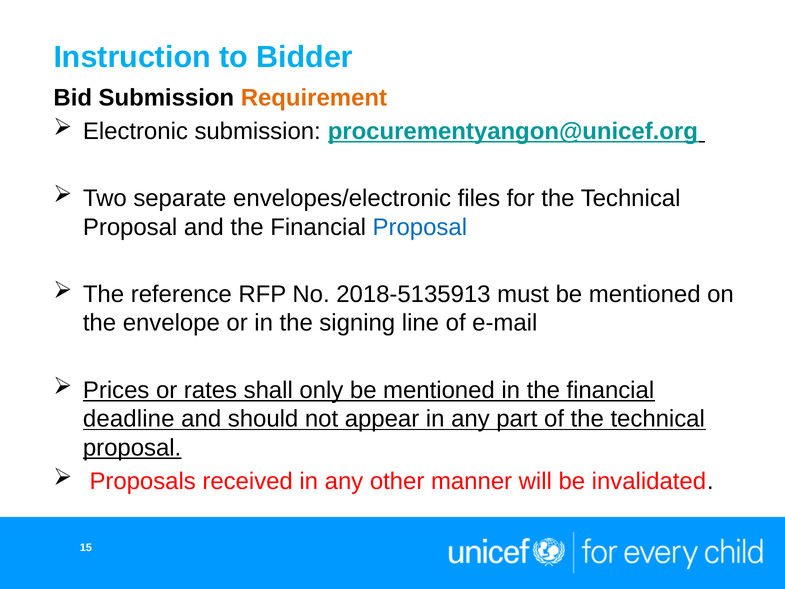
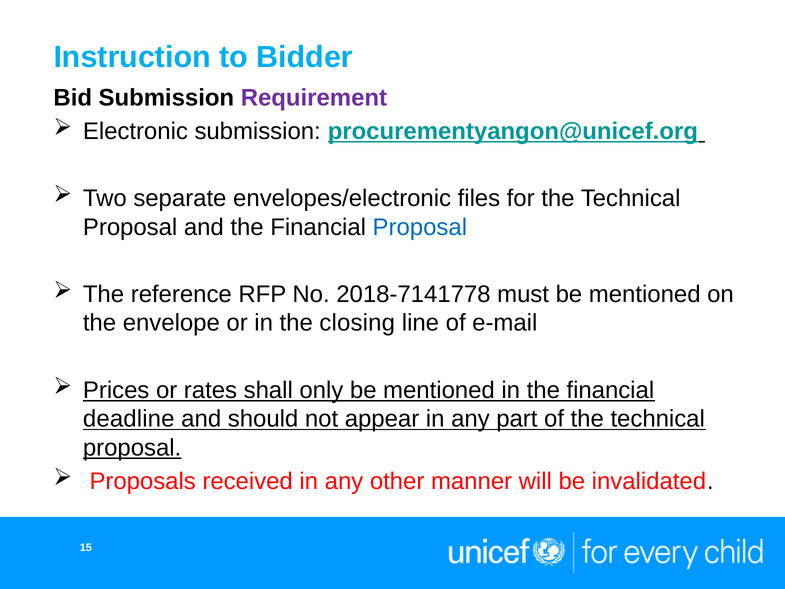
Requirement colour: orange -> purple (314, 98)
2018-5135913: 2018-5135913 -> 2018-7141778 (413, 294)
signing: signing -> closing (357, 323)
